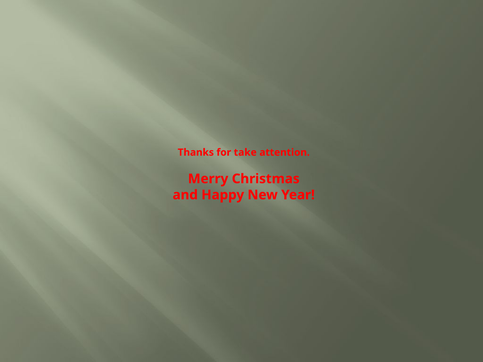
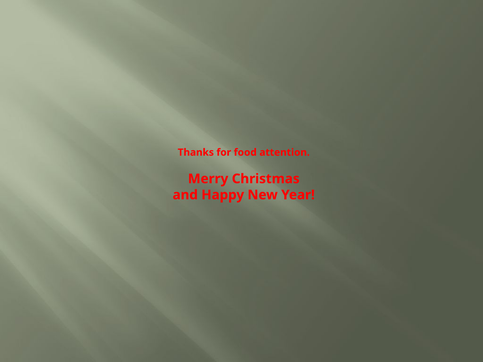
take: take -> food (245, 152)
